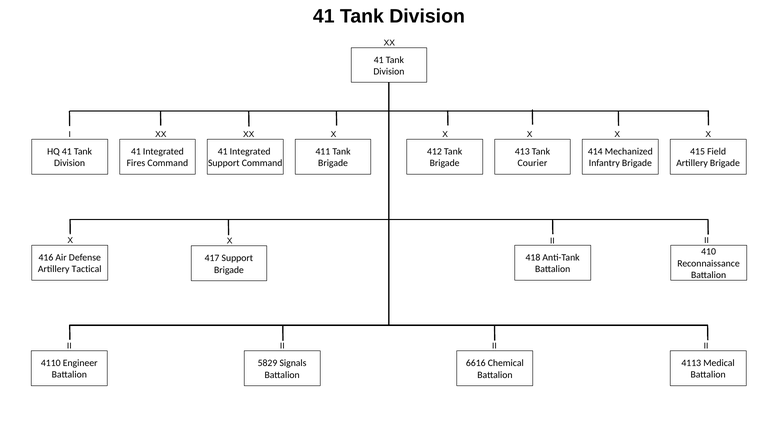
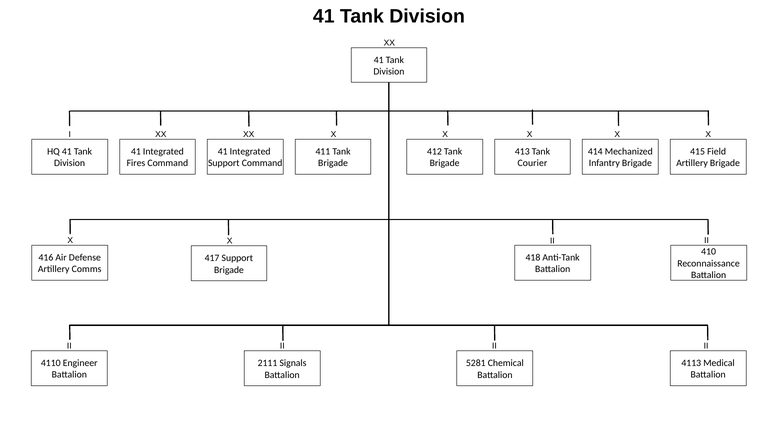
Tactical: Tactical -> Comms (87, 270)
5829: 5829 -> 2111 (267, 364)
6616: 6616 -> 5281 (476, 364)
